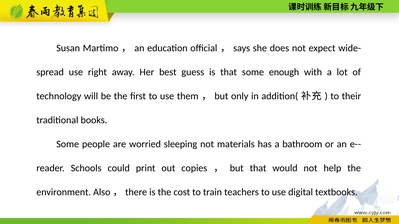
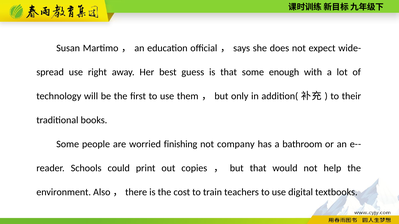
sleeping: sleeping -> finishing (181, 144)
materials: materials -> company (236, 144)
